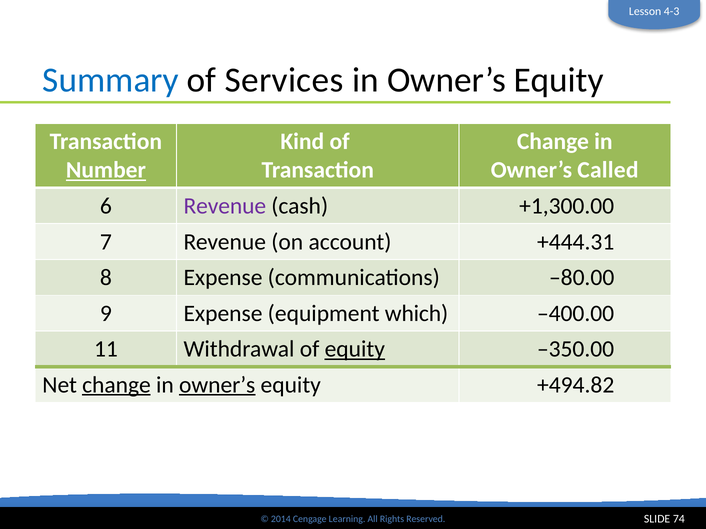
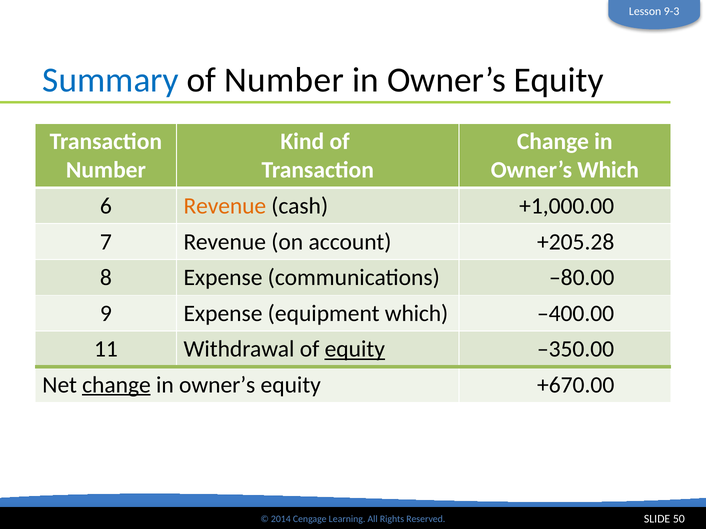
4-3: 4-3 -> 9-3 (672, 11)
of Services: Services -> Number (284, 80)
Number underline: present -> none (106, 170)
Owner’s Called: Called -> Which (608, 170)
Revenue colour: purple -> orange (225, 206)
+1,300.00: +1,300.00 -> +1,000.00 (567, 206)
+444.31: +444.31 -> +205.28 (576, 242)
owner’s underline: present -> none (217, 385)
+494.82: +494.82 -> +670.00 (576, 385)
74: 74 -> 50 (679, 520)
